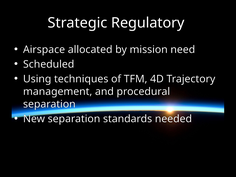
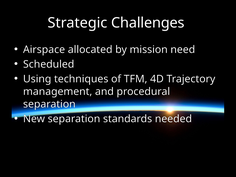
Regulatory: Regulatory -> Challenges (148, 23)
